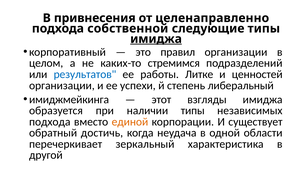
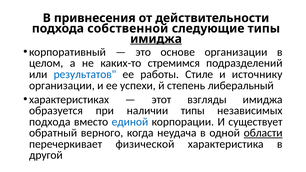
целенаправленно: целенаправленно -> действительности (212, 18)
правил: правил -> основе (178, 52)
Литке: Литке -> Стиле (199, 74)
ценностей: ценностей -> источнику (257, 74)
имиджмейкинга: имиджмейкинга -> характеристиках (69, 100)
единой colour: orange -> blue (130, 122)
достичь: достичь -> верного (102, 133)
области underline: none -> present (263, 133)
зеркальный: зеркальный -> физической (145, 144)
